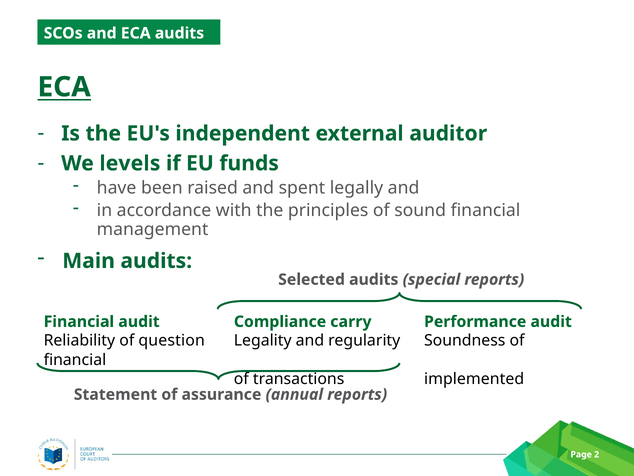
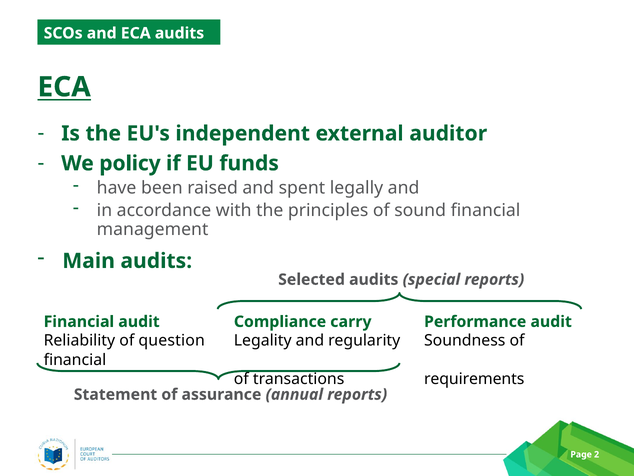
levels: levels -> policy (130, 163)
implemented: implemented -> requirements (474, 378)
